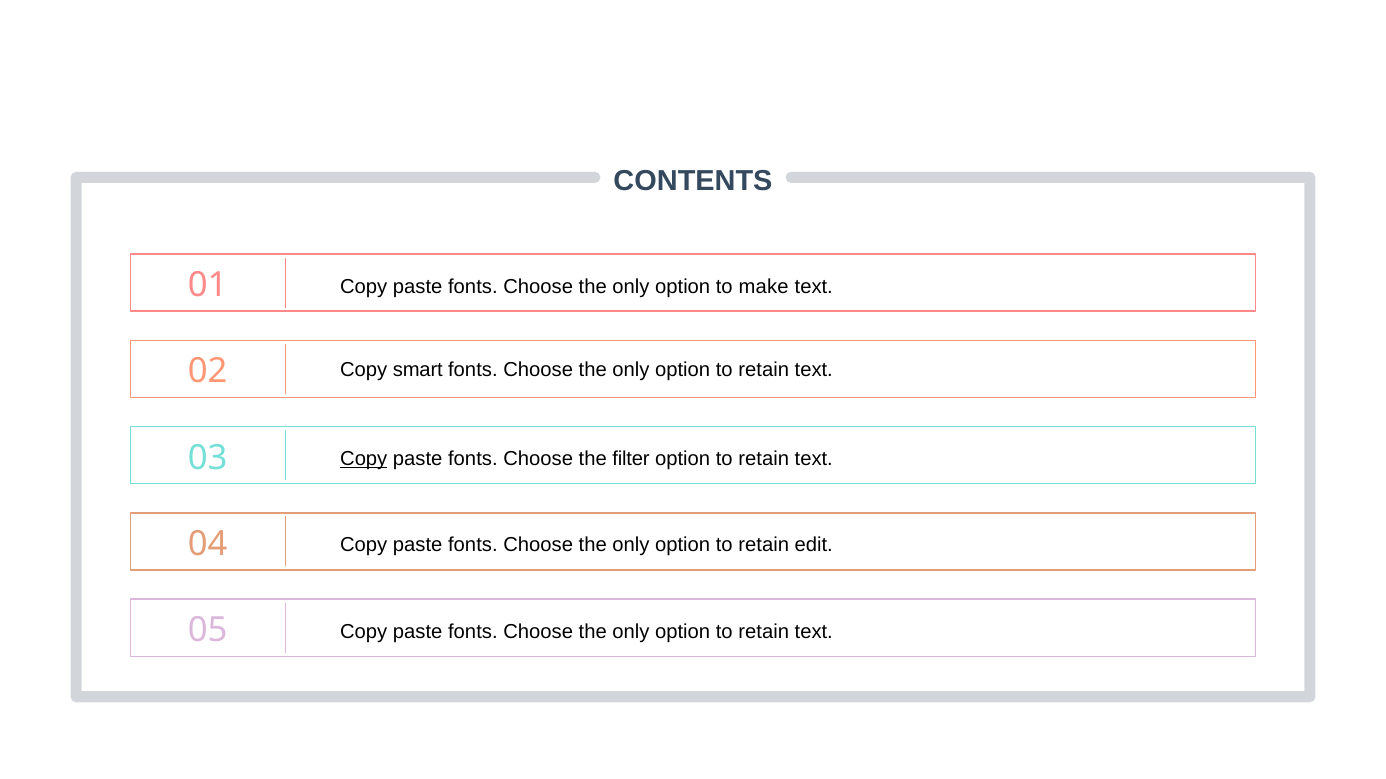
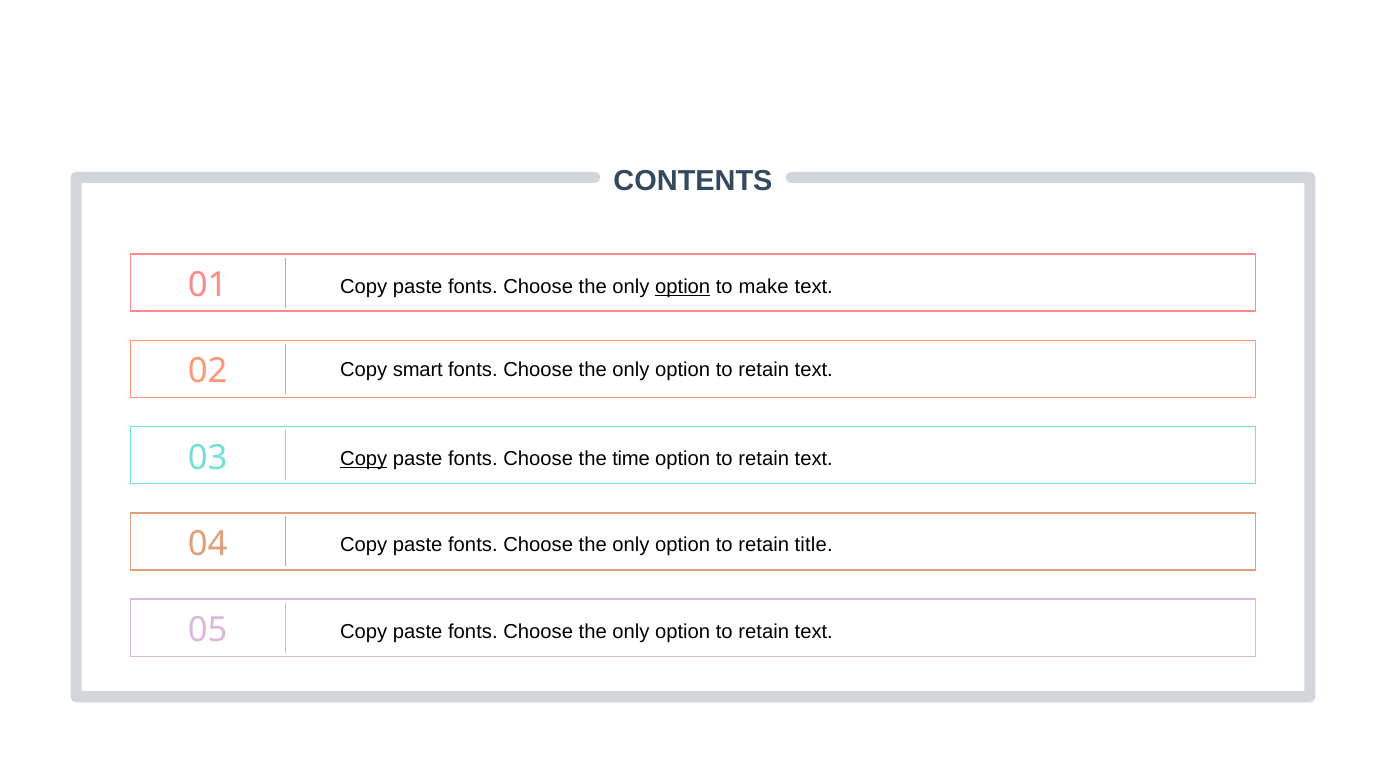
option underline: none -> present (683, 287)
filter: filter -> time (631, 459)
edit: edit -> title (814, 546)
